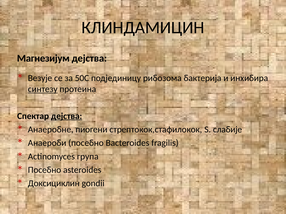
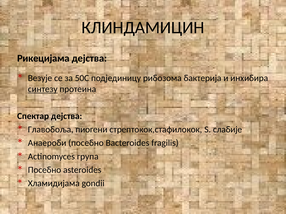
Магнезијум: Магнезијум -> Рикецијама (43, 58)
дејства underline: present -> none (67, 116)
Анаеробне: Анаеробне -> Главобоља (51, 130)
Доксициклин: Доксициклин -> Хламидијама (54, 184)
